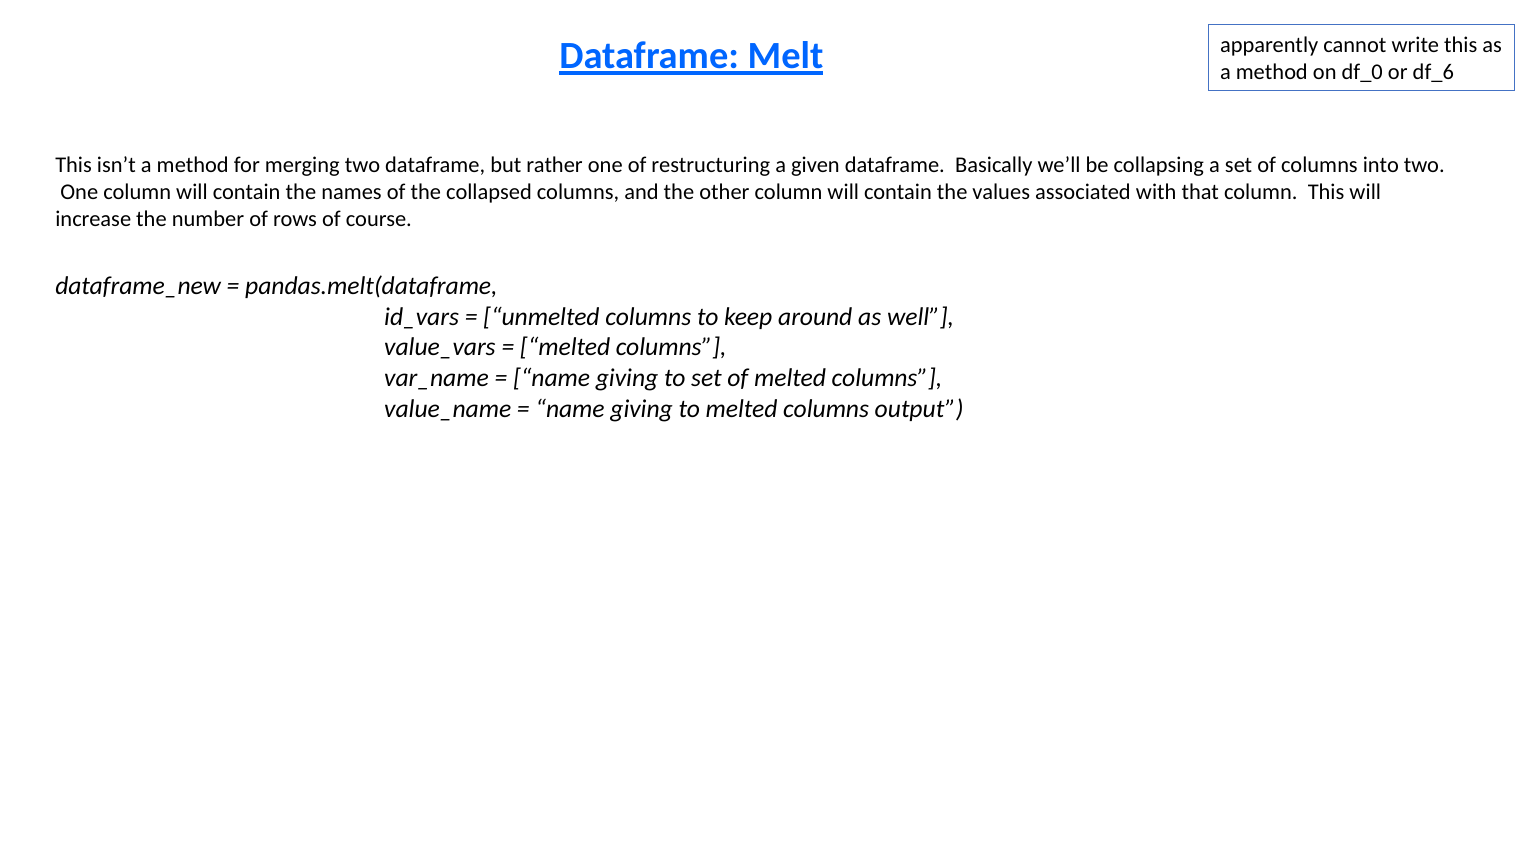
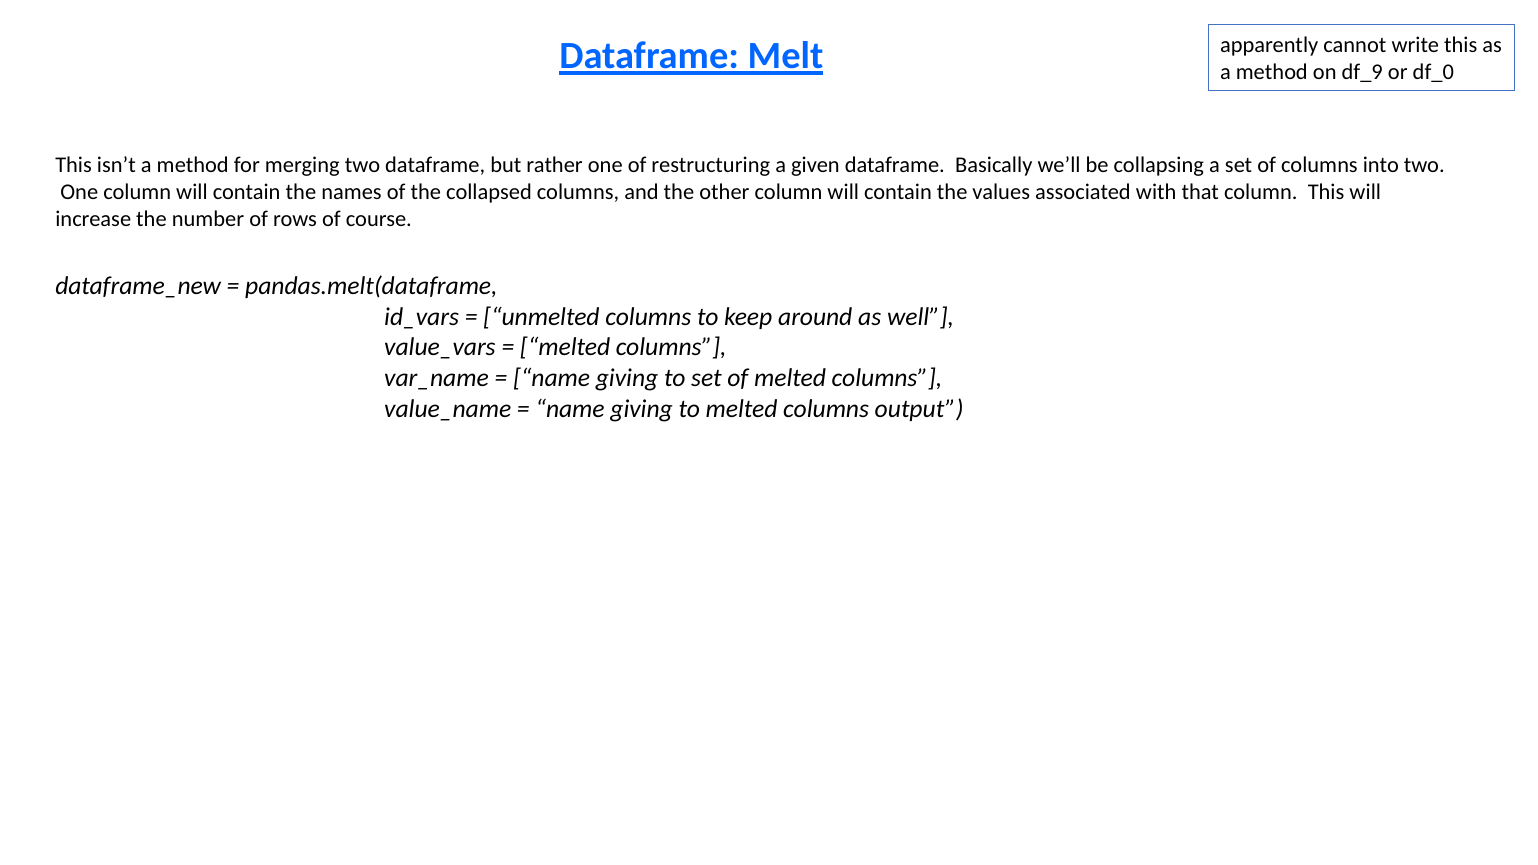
df_0: df_0 -> df_9 (1362, 73)
df_6: df_6 -> df_0 (1433, 73)
